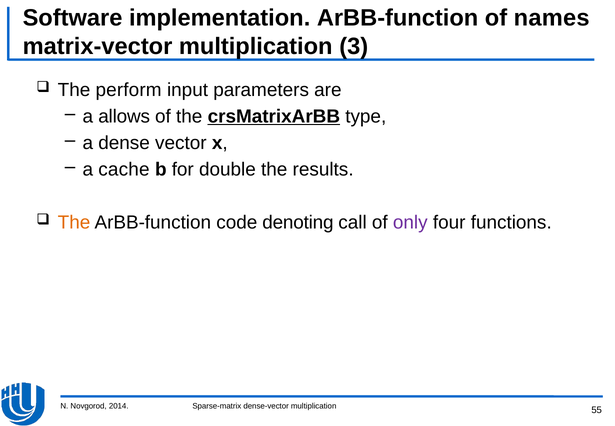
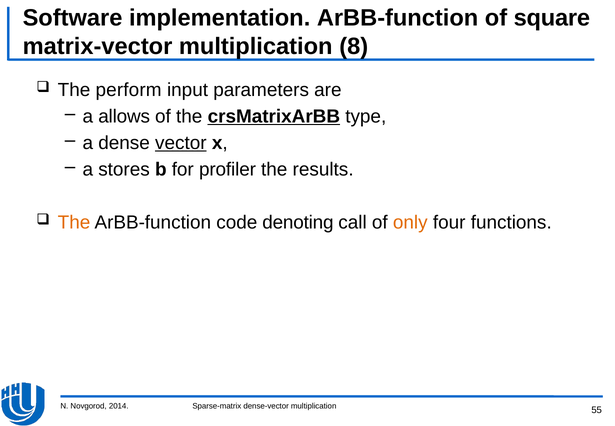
names: names -> square (552, 18)
3: 3 -> 8 (354, 46)
vector underline: none -> present (181, 143)
cache: cache -> stores (124, 169)
double: double -> profiler (227, 169)
only colour: purple -> orange (410, 222)
